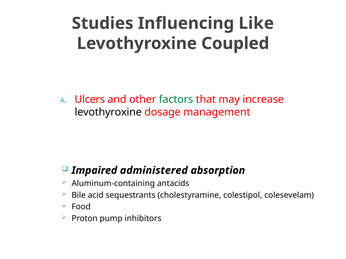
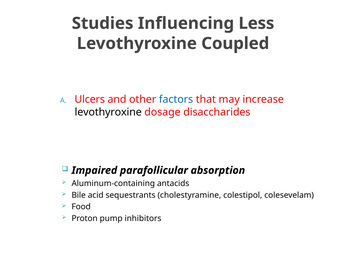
Like: Like -> Less (256, 23)
factors colour: green -> blue (176, 100)
management: management -> disaccharides (217, 112)
administered: administered -> parafollicular (154, 171)
